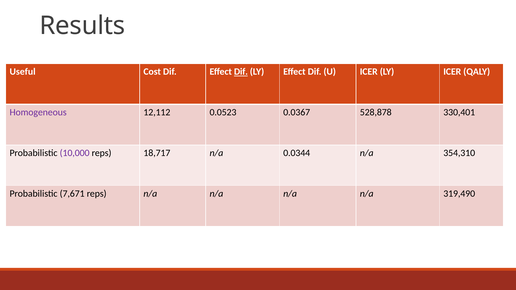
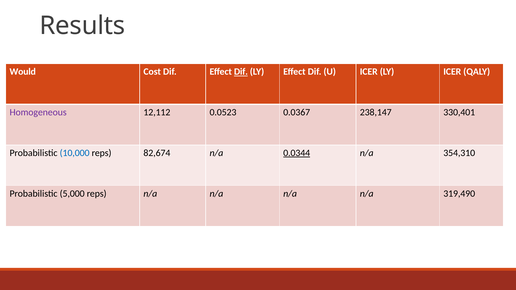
Useful: Useful -> Would (23, 72)
528,878: 528,878 -> 238,147 (376, 112)
10,000 colour: purple -> blue (75, 153)
18,717: 18,717 -> 82,674 (157, 153)
0.0344 underline: none -> present (297, 153)
7,671: 7,671 -> 5,000 (72, 194)
